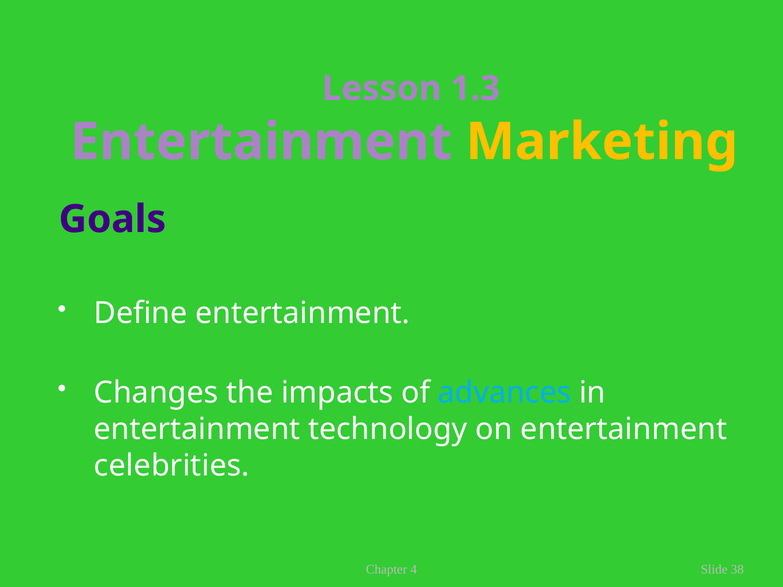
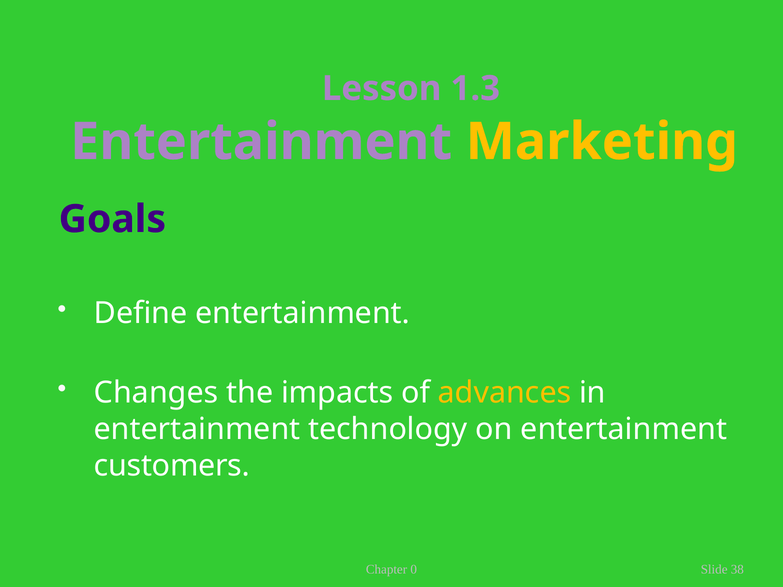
advances colour: light blue -> yellow (505, 393)
celebrities: celebrities -> customers (172, 466)
4: 4 -> 0 (414, 570)
